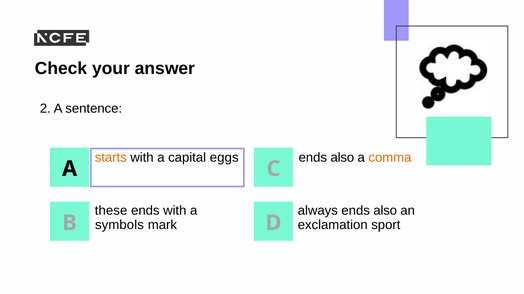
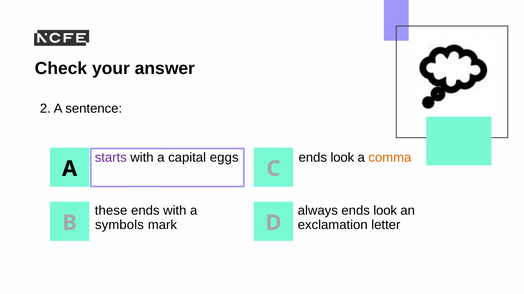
starts colour: orange -> purple (111, 158)
also: also -> look (342, 158)
always ends also: also -> look (385, 211)
sport: sport -> letter (386, 225)
